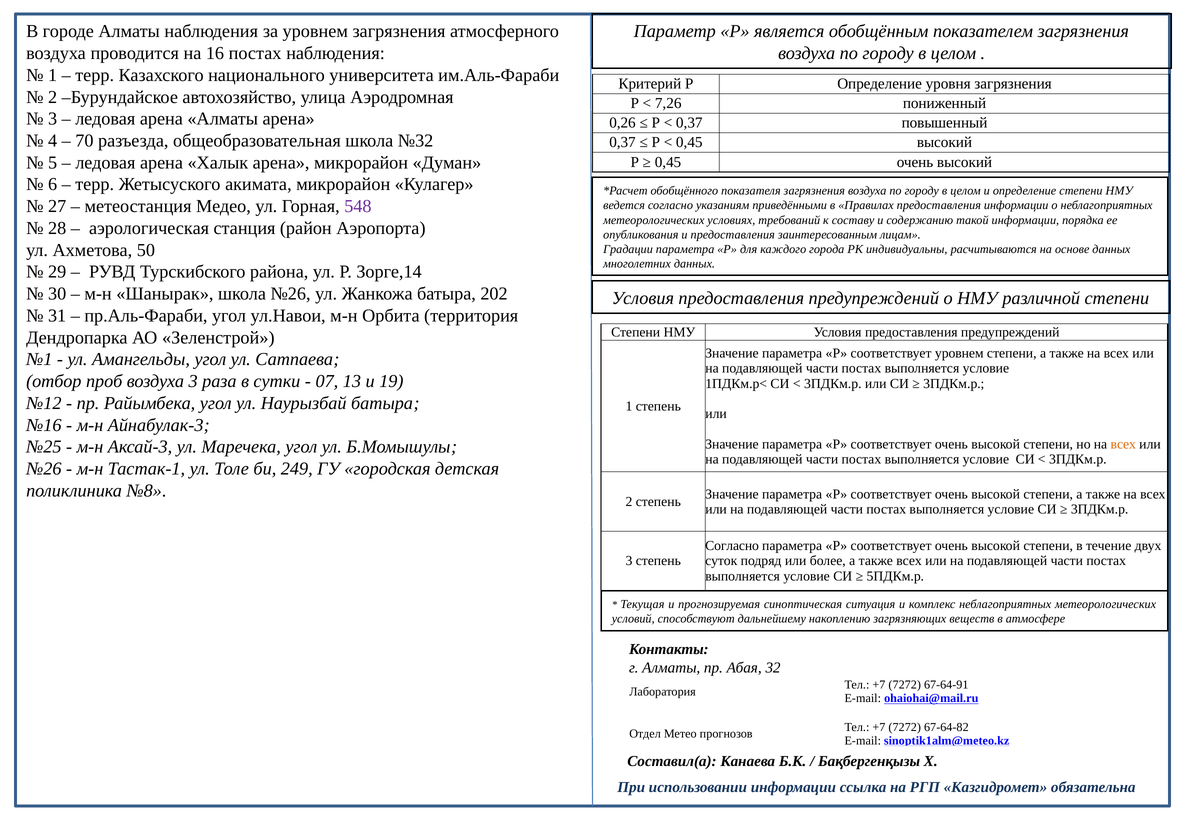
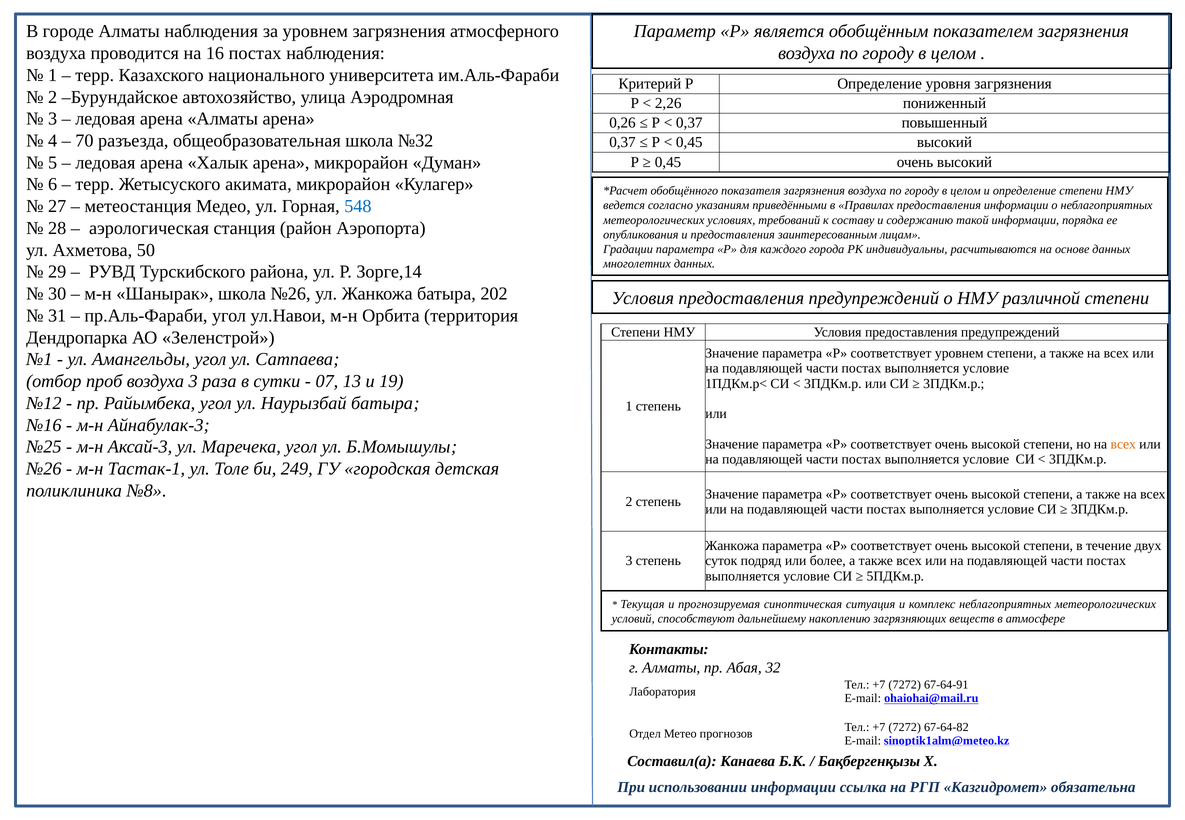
7,26: 7,26 -> 2,26 (668, 103)
548 colour: purple -> blue (358, 206)
Согласно: Согласно -> Жанкожа (732, 546)
